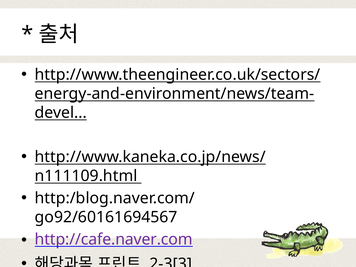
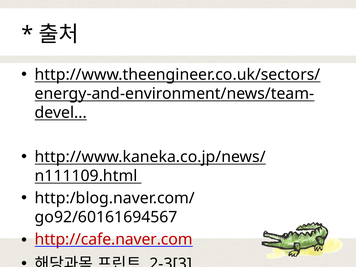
http://cafe.naver.com colour: purple -> red (114, 239)
